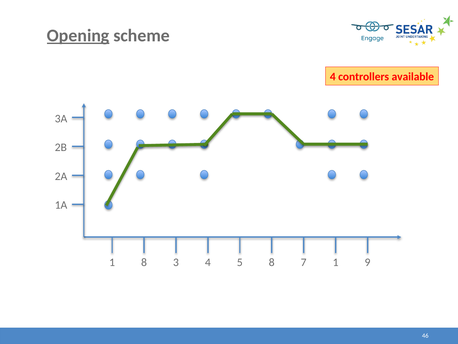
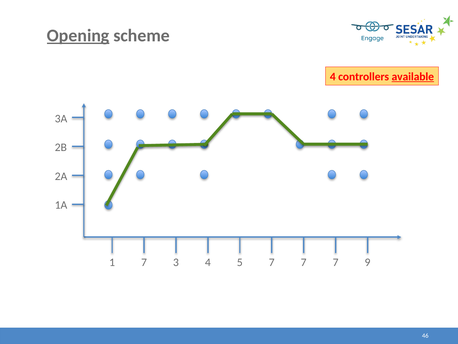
available underline: none -> present (413, 77)
1 8: 8 -> 7 (144, 262)
5 8: 8 -> 7 (272, 262)
1: 1 -> 7 (336, 262)
